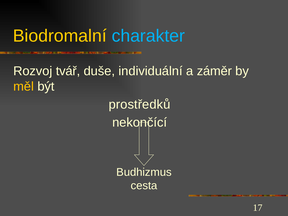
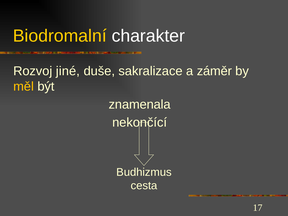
charakter colour: light blue -> white (148, 36)
tvář: tvář -> jiné (68, 71)
individuální: individuální -> sakralizace (151, 71)
prostředků: prostředků -> znamenala (140, 104)
